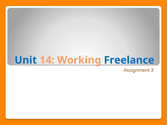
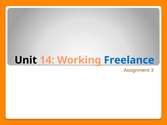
Unit colour: blue -> black (26, 60)
